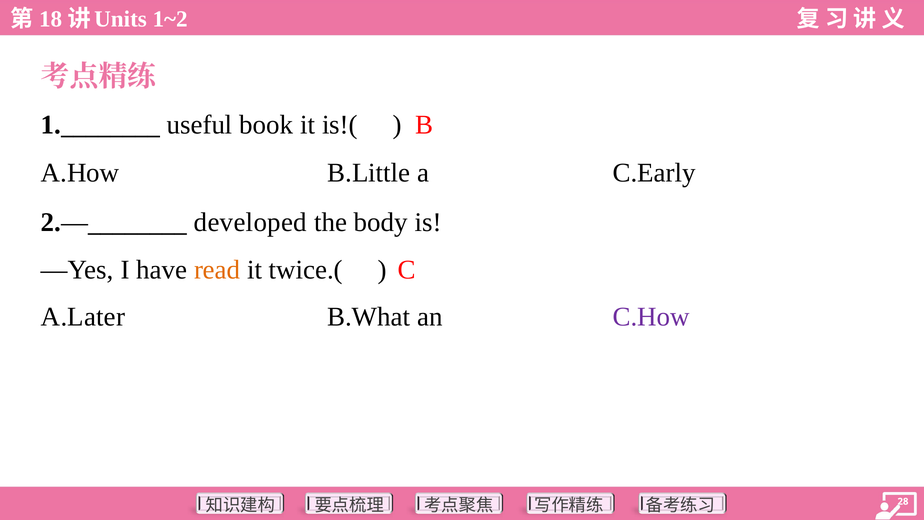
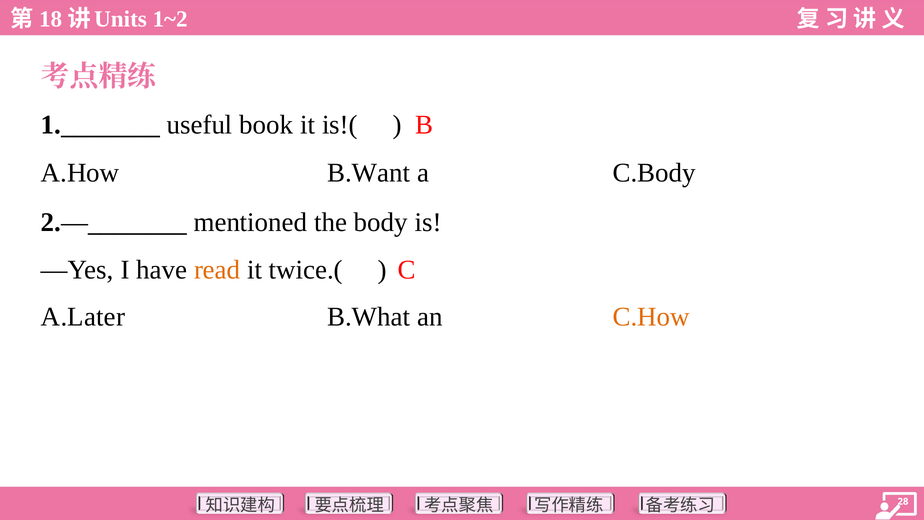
B.Little: B.Little -> B.Want (369, 173)
C.Early: C.Early -> C.Body (654, 173)
developed: developed -> mentioned (250, 222)
C.How colour: purple -> orange (651, 317)
